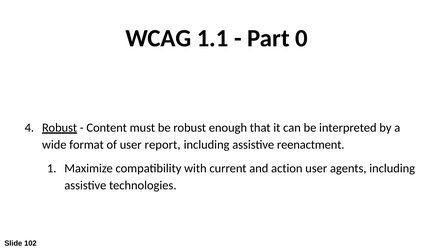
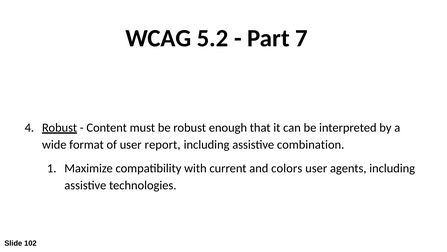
1.1: 1.1 -> 5.2 (213, 38)
0: 0 -> 7 (301, 38)
reenactment: reenactment -> combination (311, 145)
action: action -> colors (287, 168)
